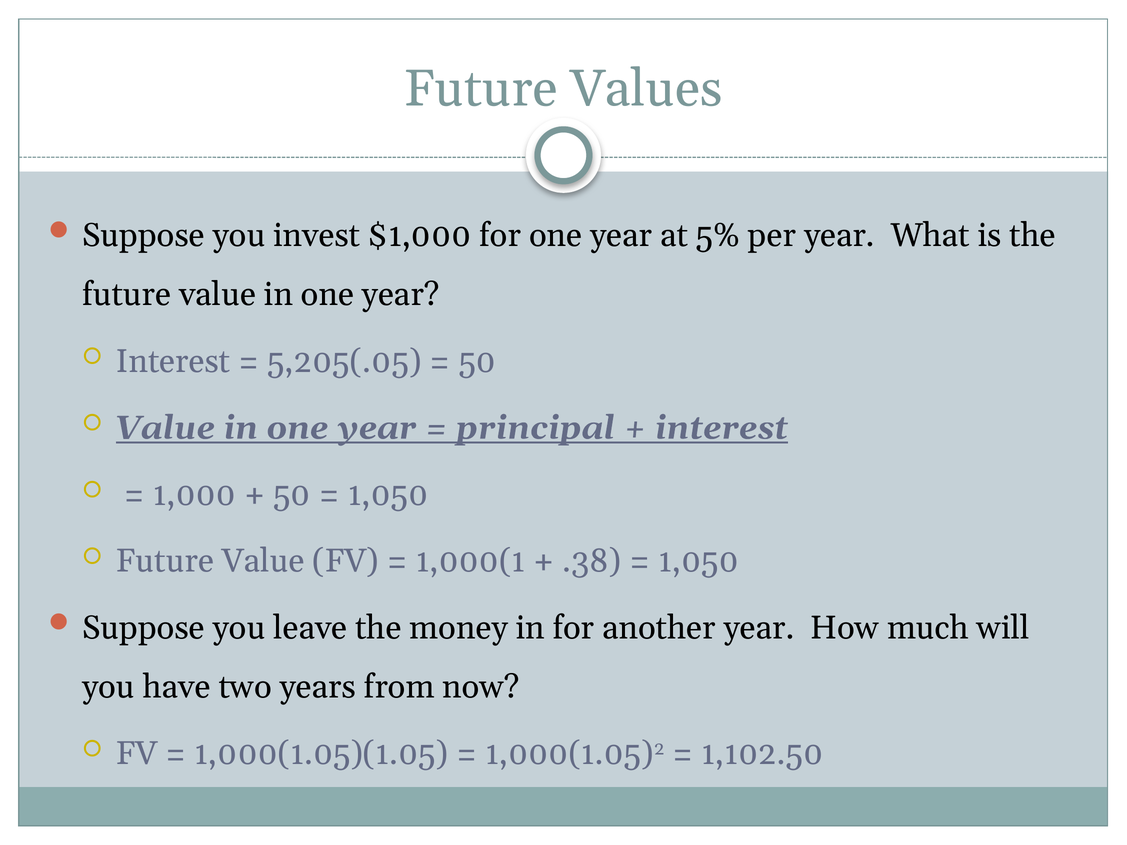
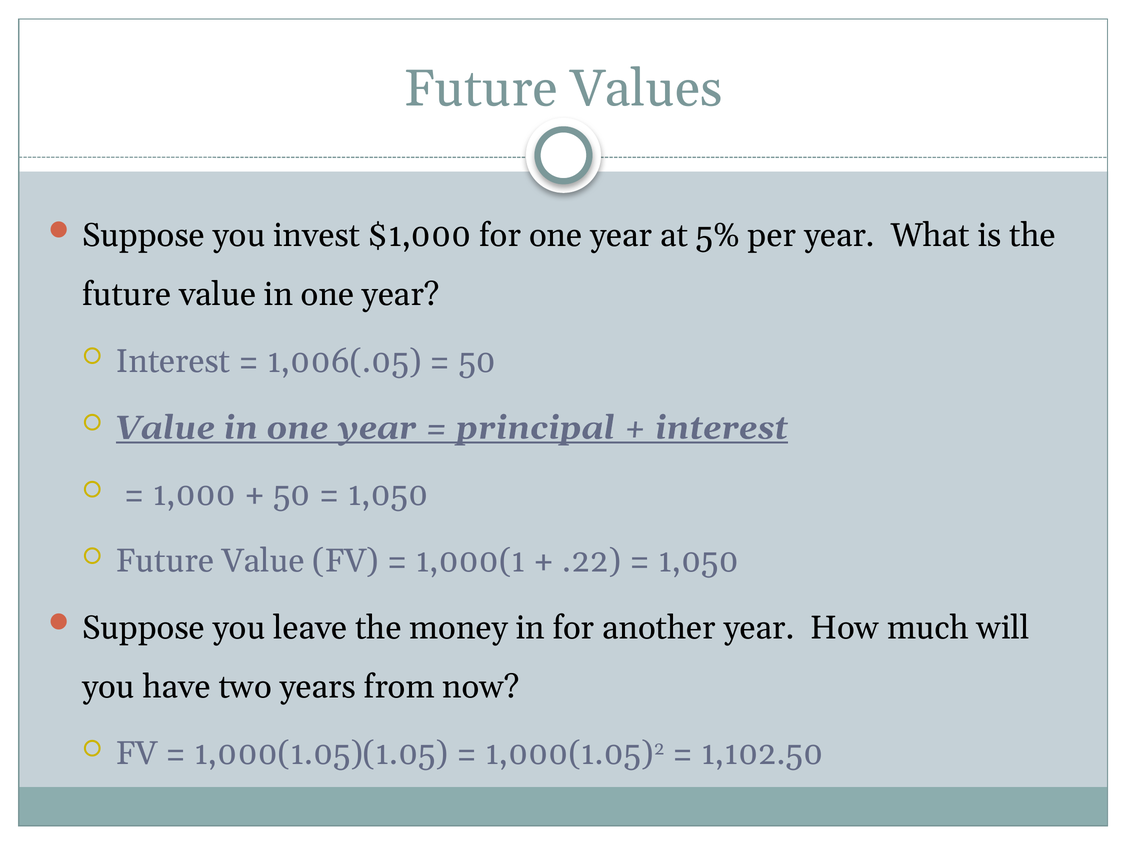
5,205(.05: 5,205(.05 -> 1,006(.05 (344, 361)
.38: .38 -> .22 (592, 561)
